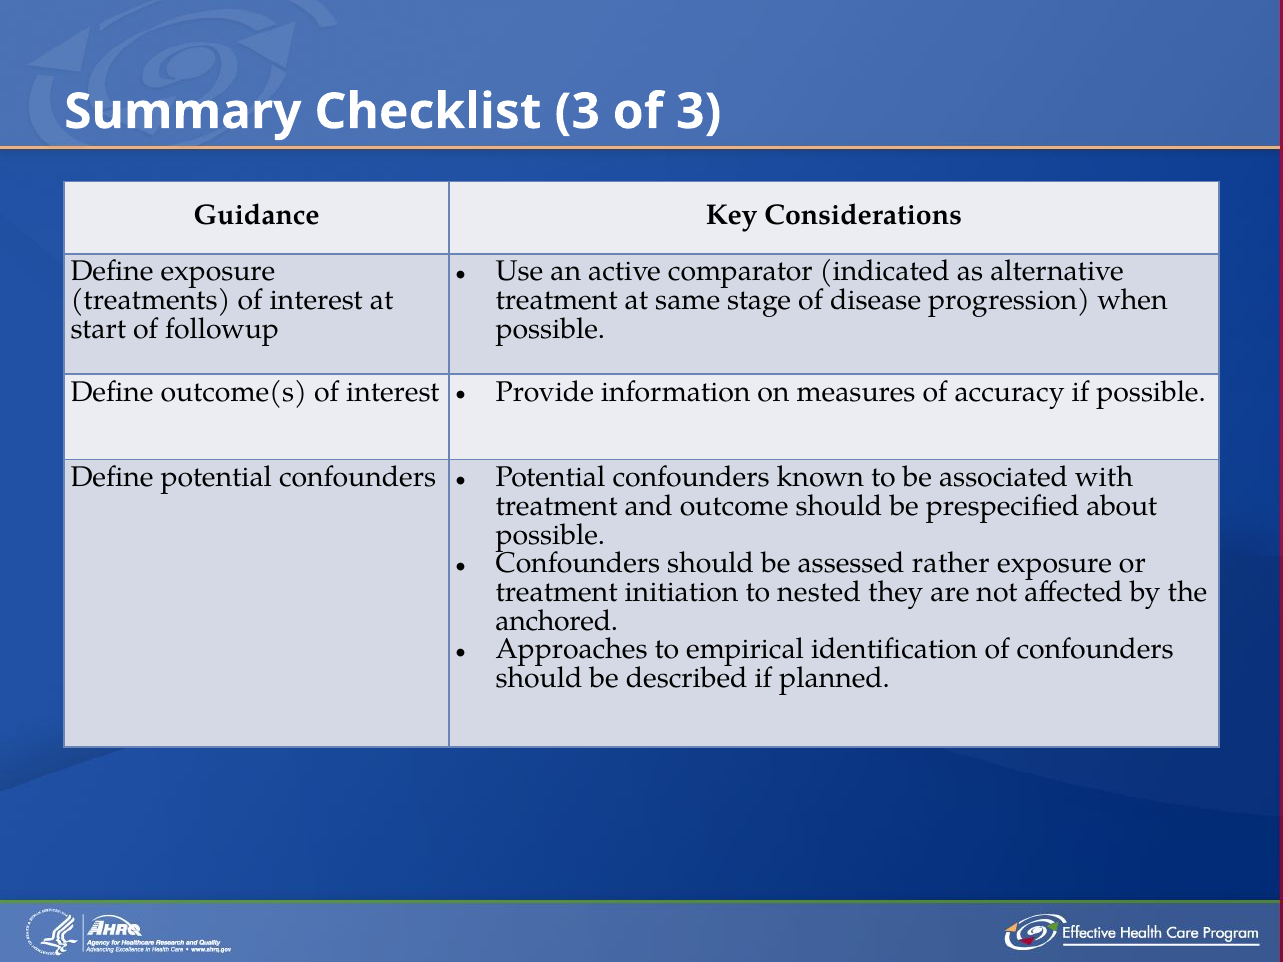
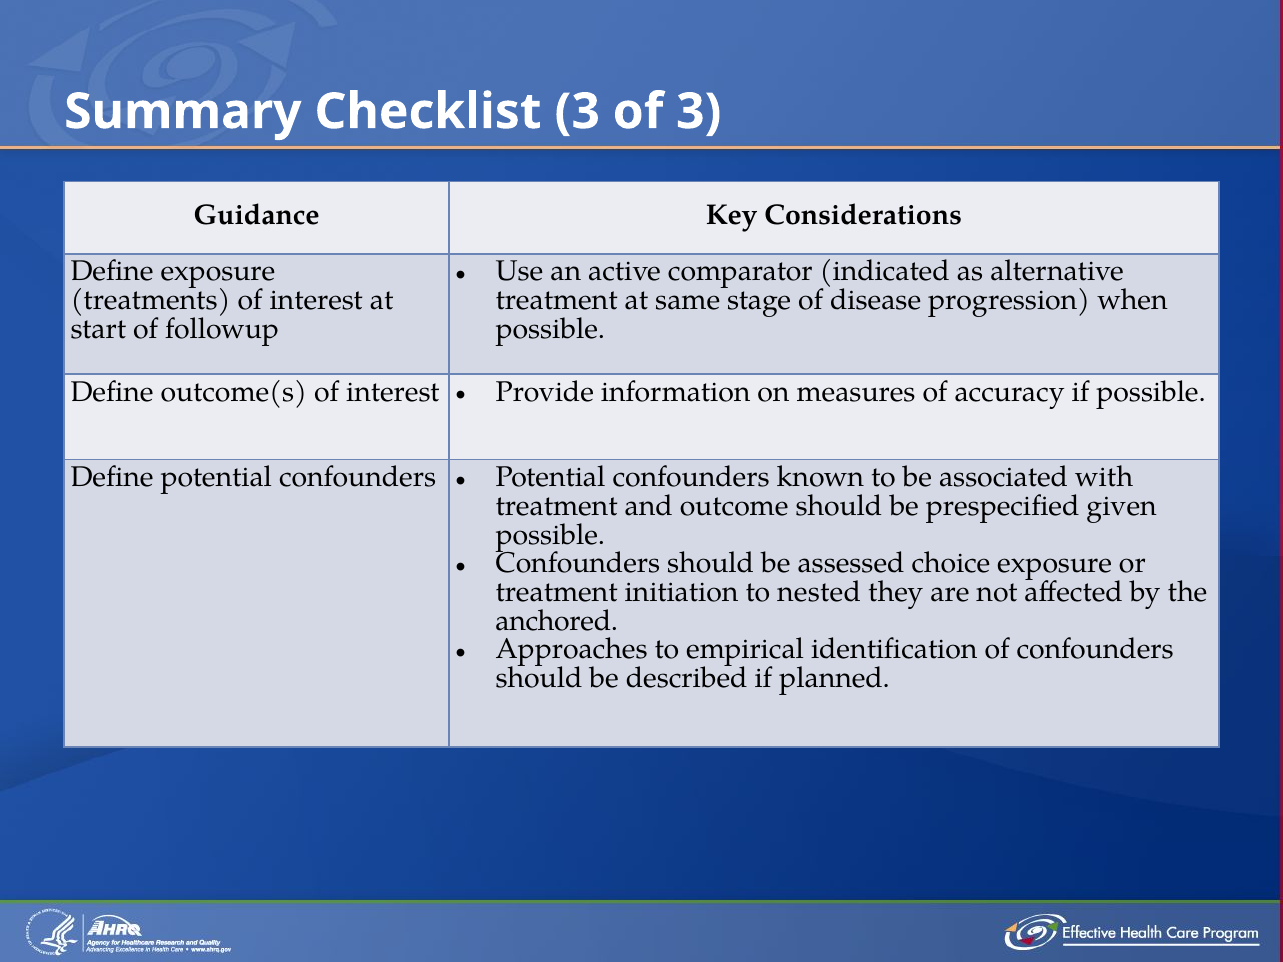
about: about -> given (1122, 506)
rather: rather -> choice (951, 564)
